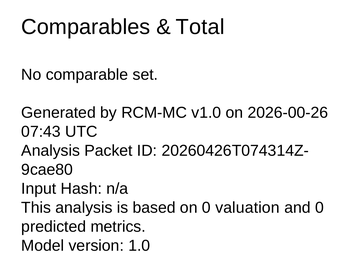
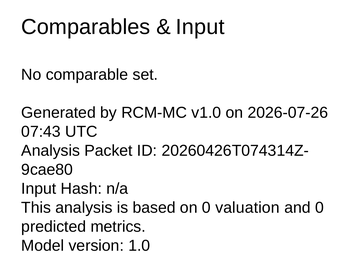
Total: Total -> Input (200, 27)
2026-00-26: 2026-00-26 -> 2026-07-26 (288, 112)
